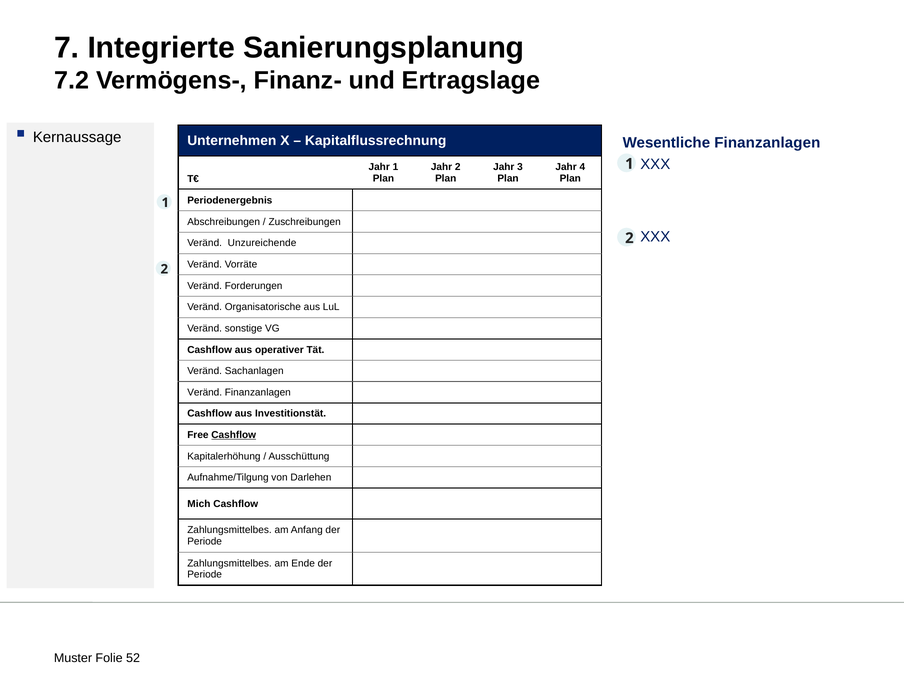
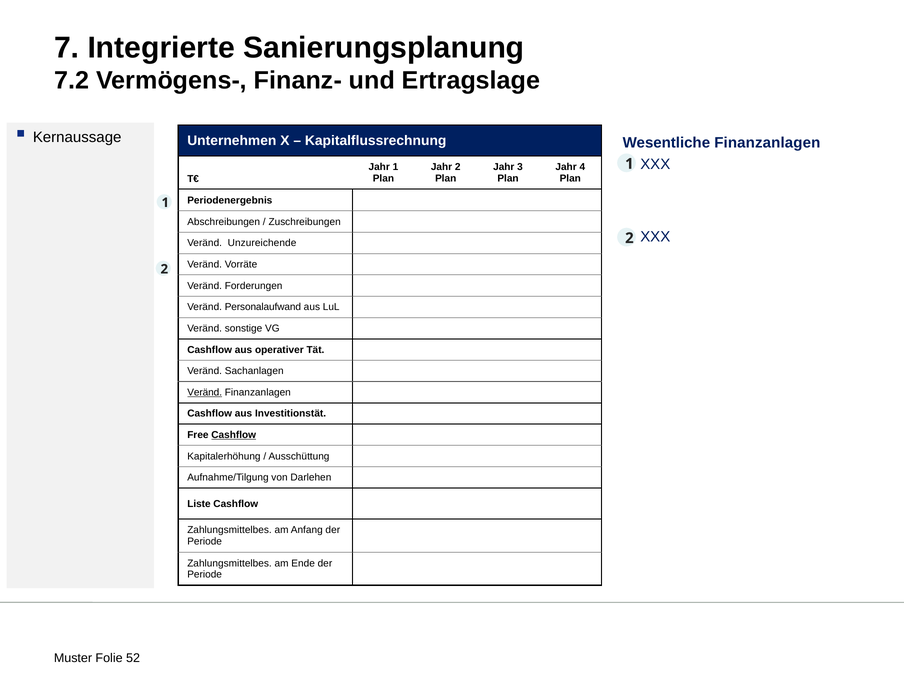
Organisatorische: Organisatorische -> Personalaufwand (263, 307)
Veränd underline: none -> present (205, 392)
Mich: Mich -> Liste (199, 504)
